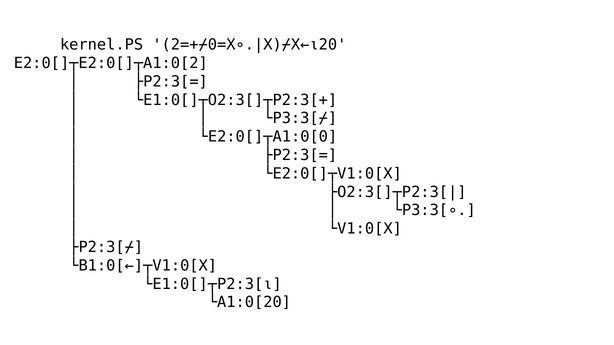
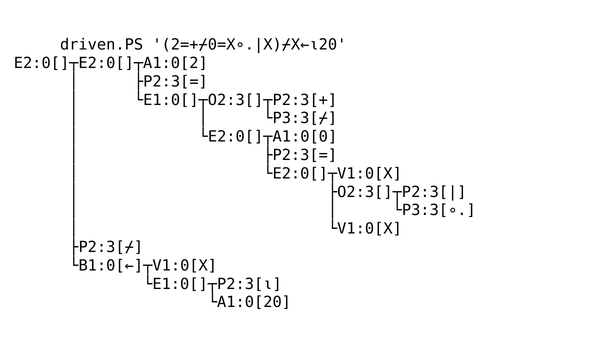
kernel.PS: kernel.PS -> driven.PS (102, 45)
